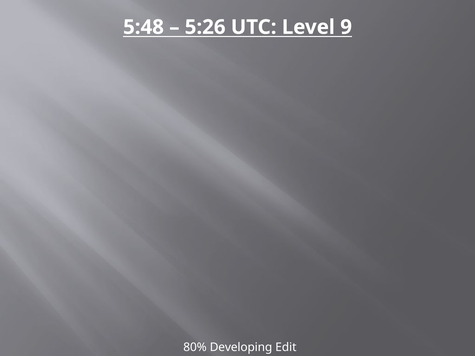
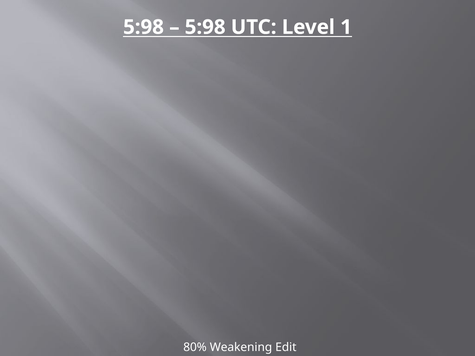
5:48: 5:48 -> 5:98 (144, 27)
5:26: 5:26 -> 5:98 (205, 27)
9: 9 -> 1 (346, 27)
Developing: Developing -> Weakening (241, 348)
